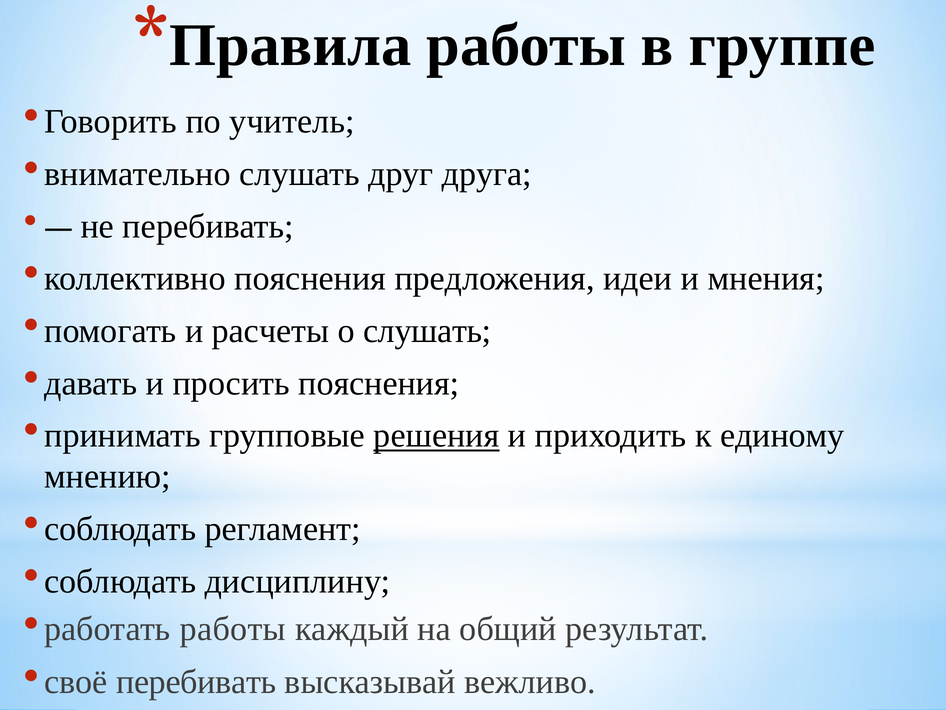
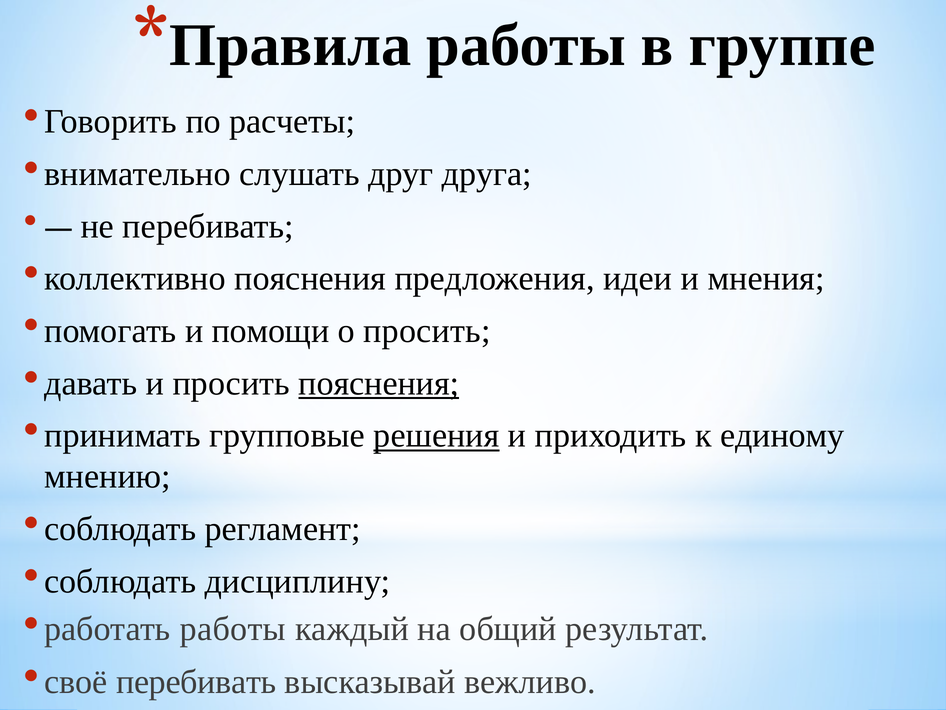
учитель: учитель -> расчеты (292, 122)
расчеты: расчеты -> помощи (271, 331)
о слушать: слушать -> просить (427, 331)
пояснения underline: none -> present (379, 383)
